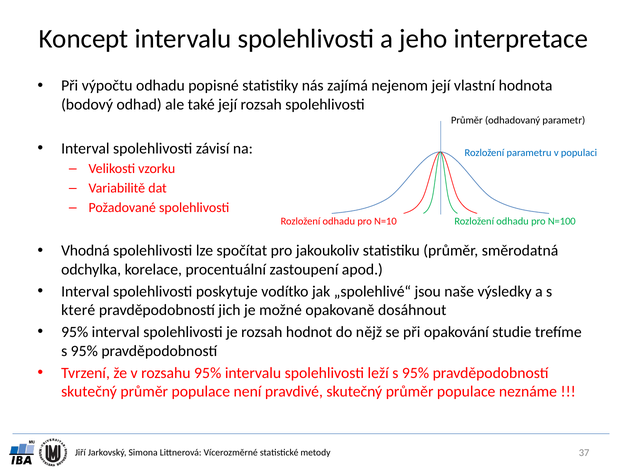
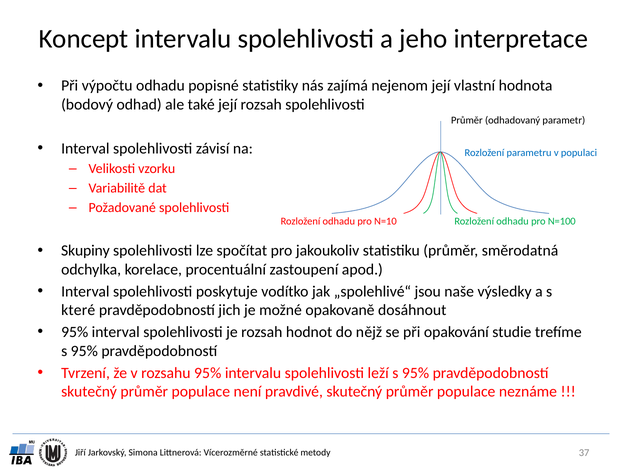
Vhodná: Vhodná -> Skupiny (85, 251)
